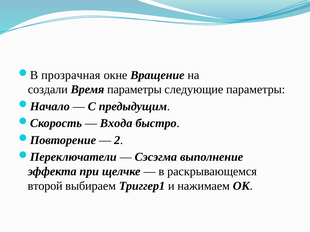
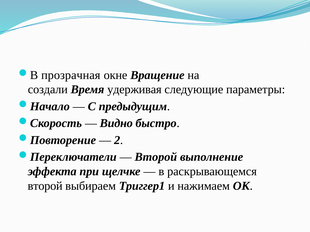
Время параметры: параметры -> удерживая (134, 90)
Входа: Входа -> Видно (116, 123)
Сэсэгма: Сэсэгма -> Второй (156, 157)
